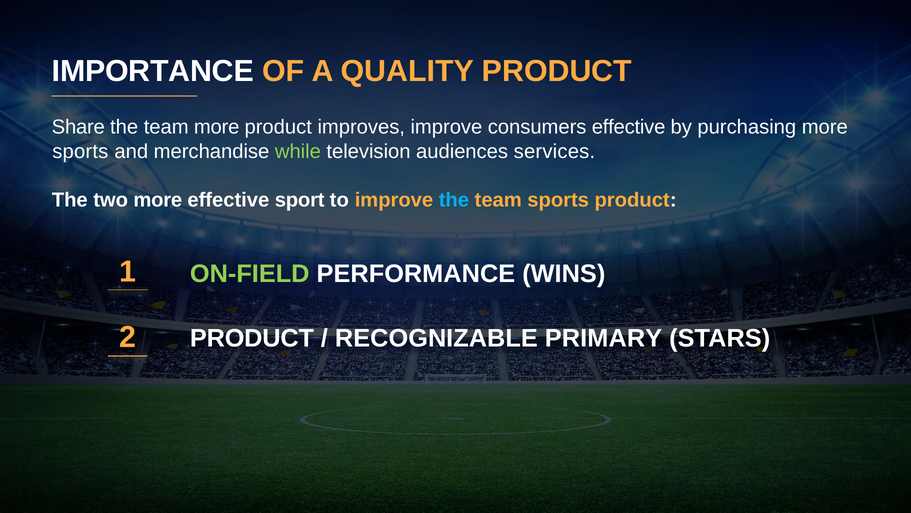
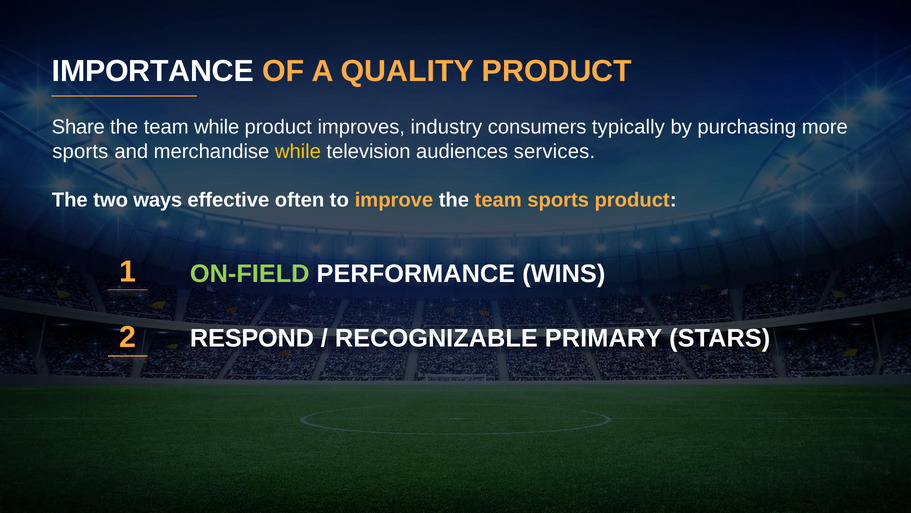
team more: more -> while (217, 127)
improves improve: improve -> industry (446, 127)
consumers effective: effective -> typically (628, 127)
while colour: light green -> yellow (298, 151)
two more: more -> ways (158, 200)
sport: sport -> often (300, 200)
the colour: light blue -> white (454, 200)
PRODUCT: PRODUCT -> RESPOND (252, 338)
